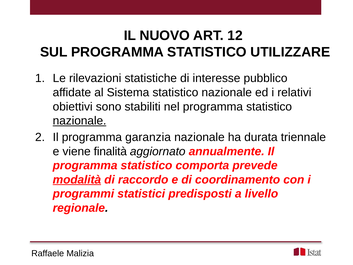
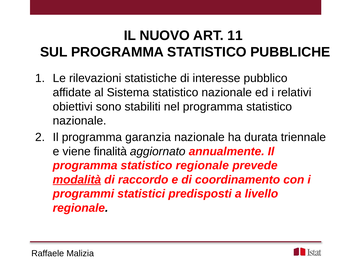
12: 12 -> 11 (235, 35)
UTILIZZARE: UTILIZZARE -> PUBBLICHE (290, 52)
nazionale underline: present -> none (80, 121)
statistico comporta: comporta -> regionale (202, 165)
